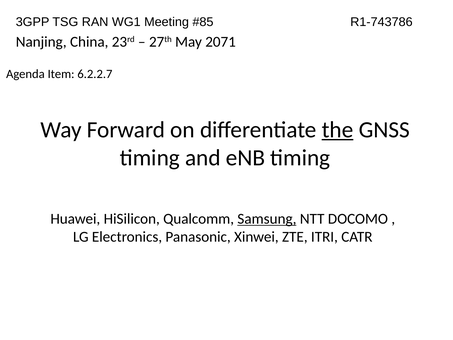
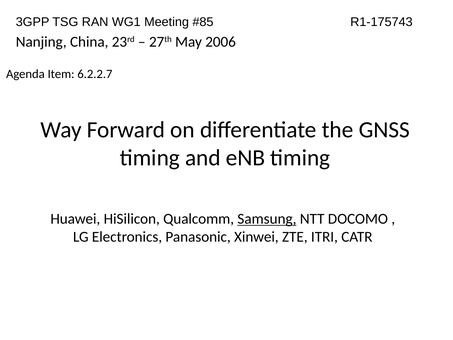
R1-743786: R1-743786 -> R1-175743 (381, 22)
2071: 2071 -> 2006 (221, 42)
the underline: present -> none (338, 130)
